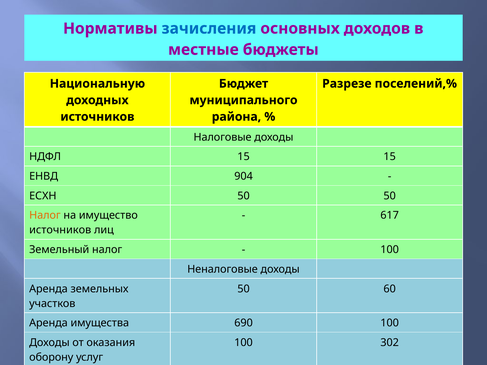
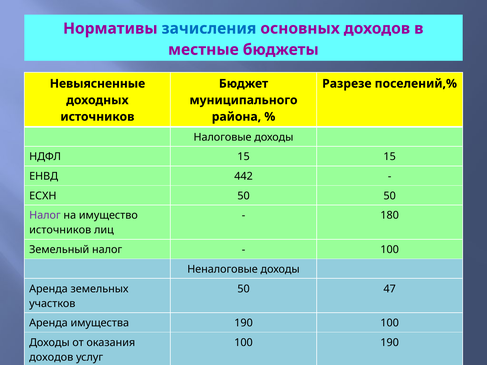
Национальную: Национальную -> Невыясненные (97, 84)
904: 904 -> 442 (244, 176)
Налог colour: orange -> purple (45, 216)
617: 617 -> 180 (390, 216)
60: 60 -> 47 (390, 289)
имущества 690: 690 -> 190 (244, 323)
100 302: 302 -> 190 (390, 343)
оборону: оборону -> доходов (51, 358)
